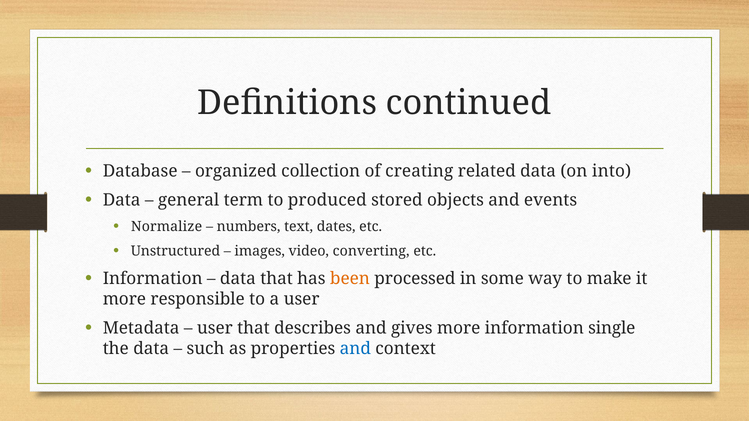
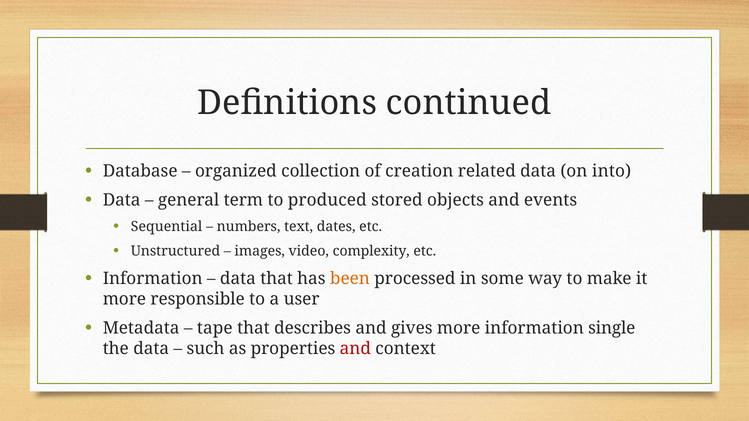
creating: creating -> creation (419, 171)
Normalize: Normalize -> Sequential (167, 227)
converting: converting -> complexity (371, 251)
user: user -> tape (215, 328)
and colour: blue -> red (355, 349)
